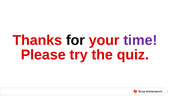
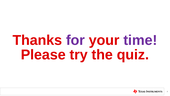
for colour: black -> purple (75, 40)
